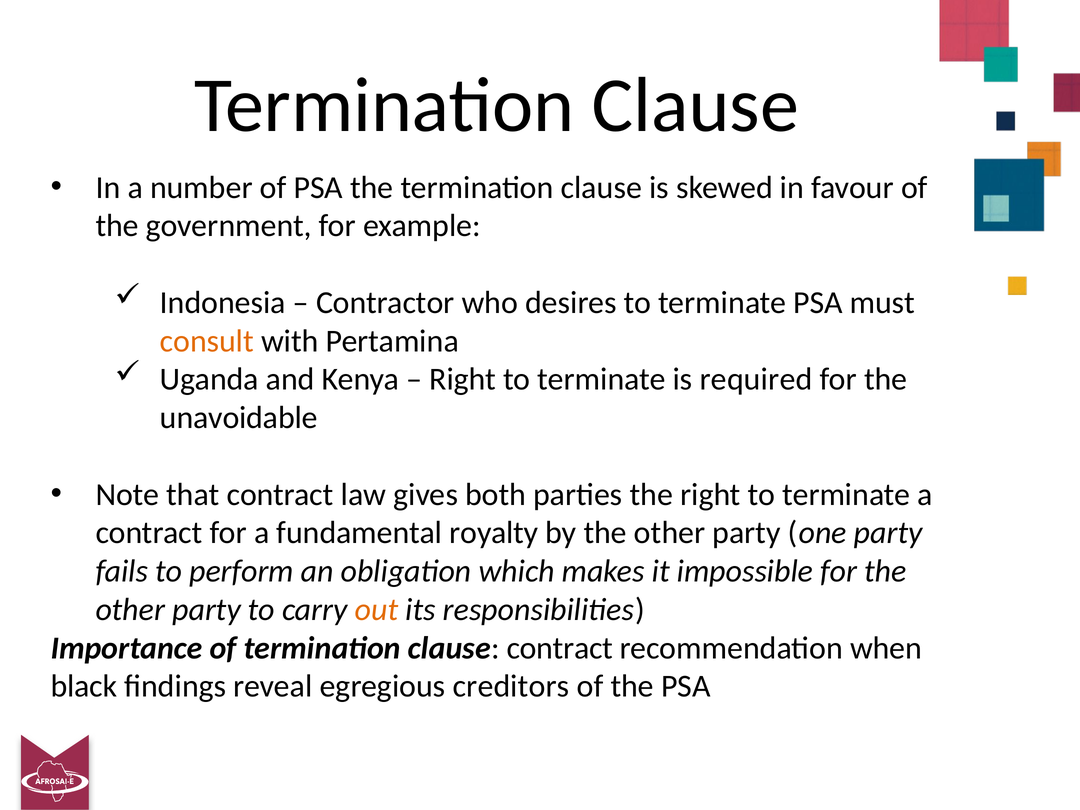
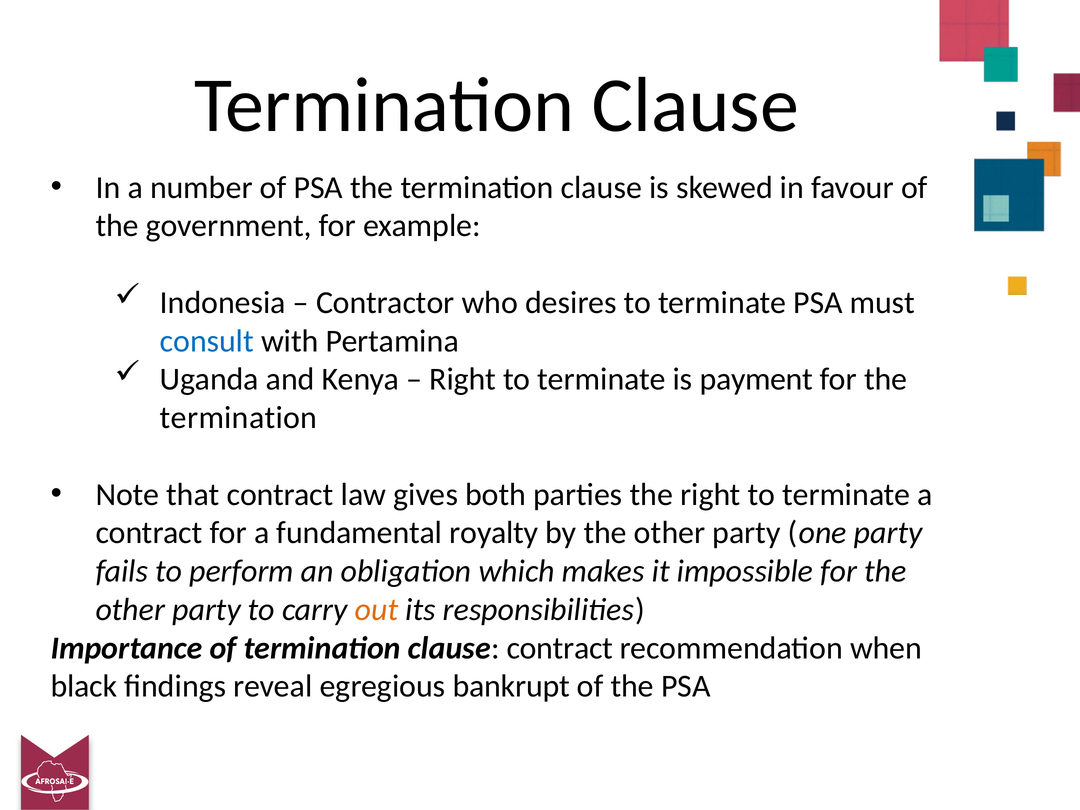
consult colour: orange -> blue (207, 341)
required: required -> payment (756, 379)
unavoidable: unavoidable -> termination (239, 418)
creditors: creditors -> bankrupt (511, 686)
